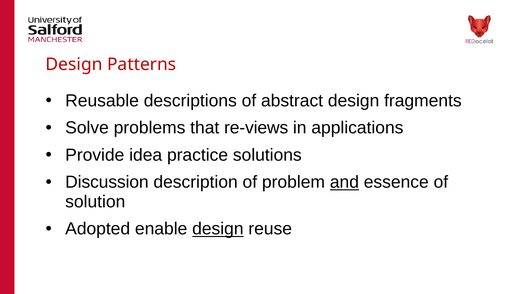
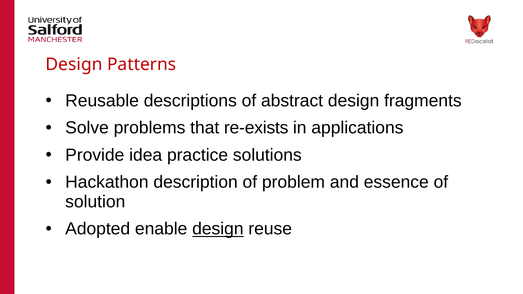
re-views: re-views -> re-exists (256, 128)
Discussion: Discussion -> Hackathon (107, 182)
and underline: present -> none (344, 182)
